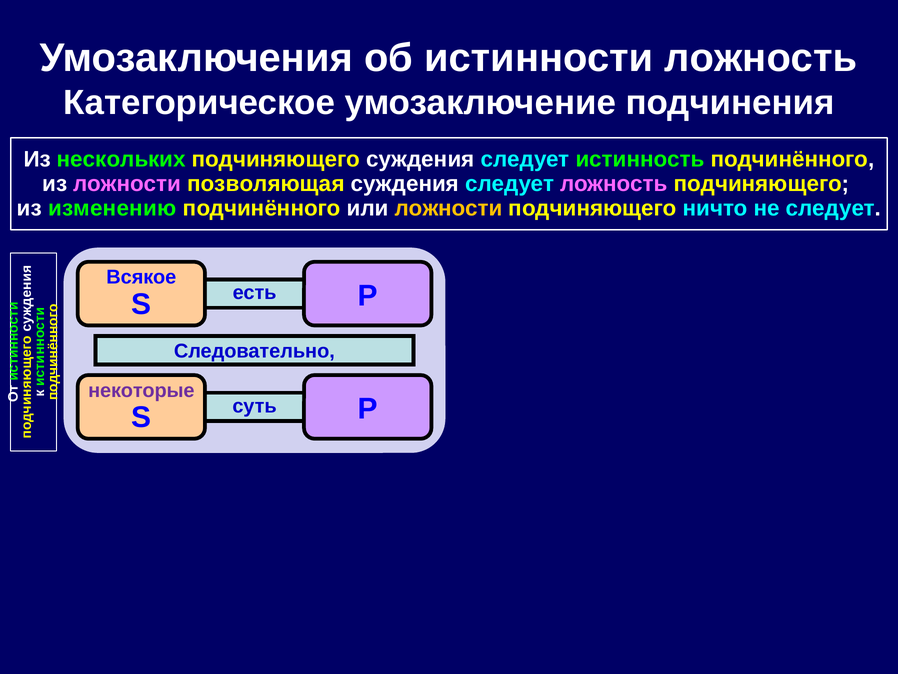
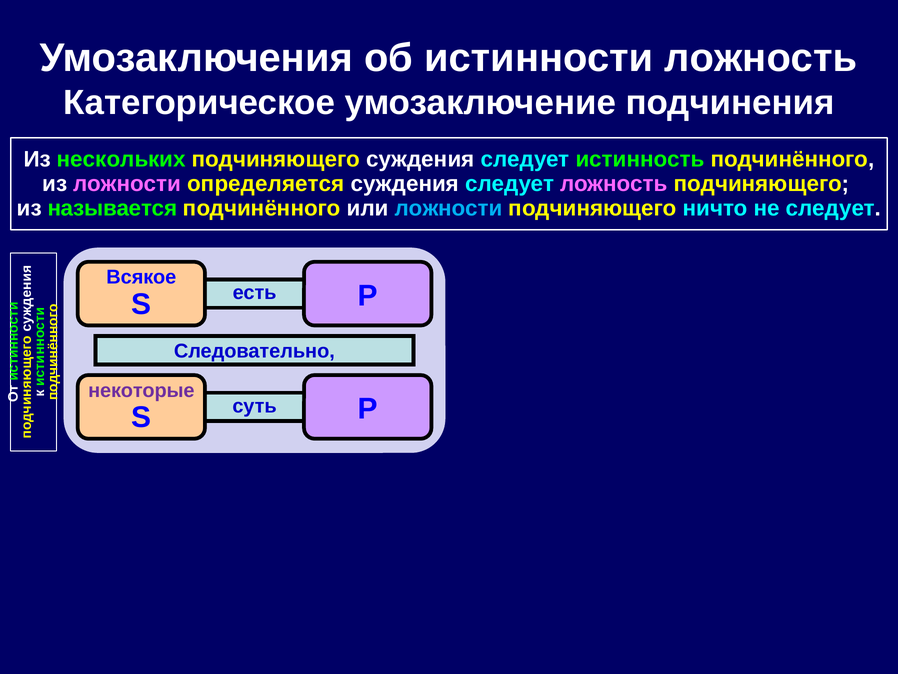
позволяющая: позволяющая -> определяется (266, 184)
изменению: изменению -> называется (112, 208)
ложности colour: yellow -> light blue (449, 208)
